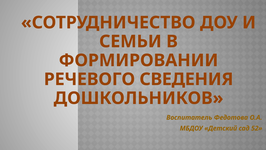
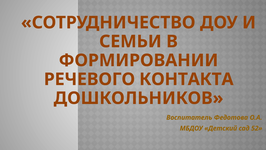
СВЕДЕНИЯ: СВЕДЕНИЯ -> КОНТАКТА (186, 79)
